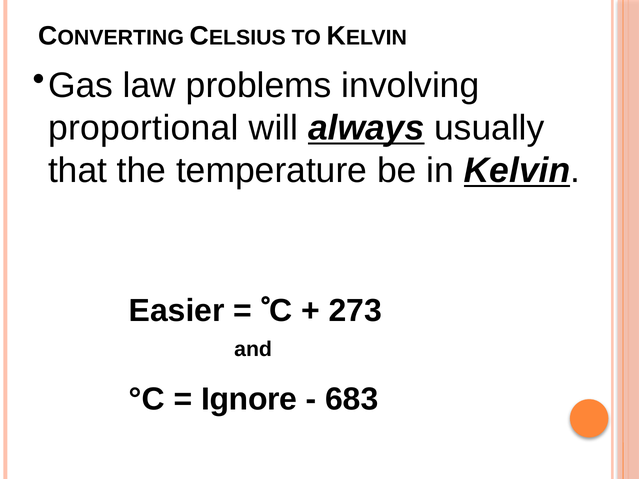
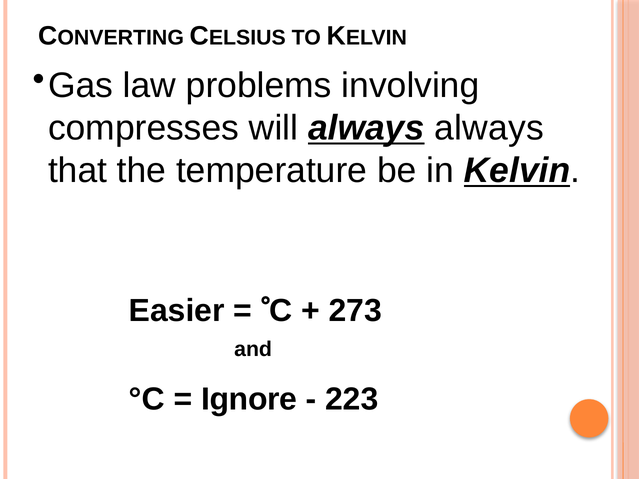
proportional: proportional -> compresses (144, 128)
always usually: usually -> always (489, 128)
683: 683 -> 223 (352, 400)
